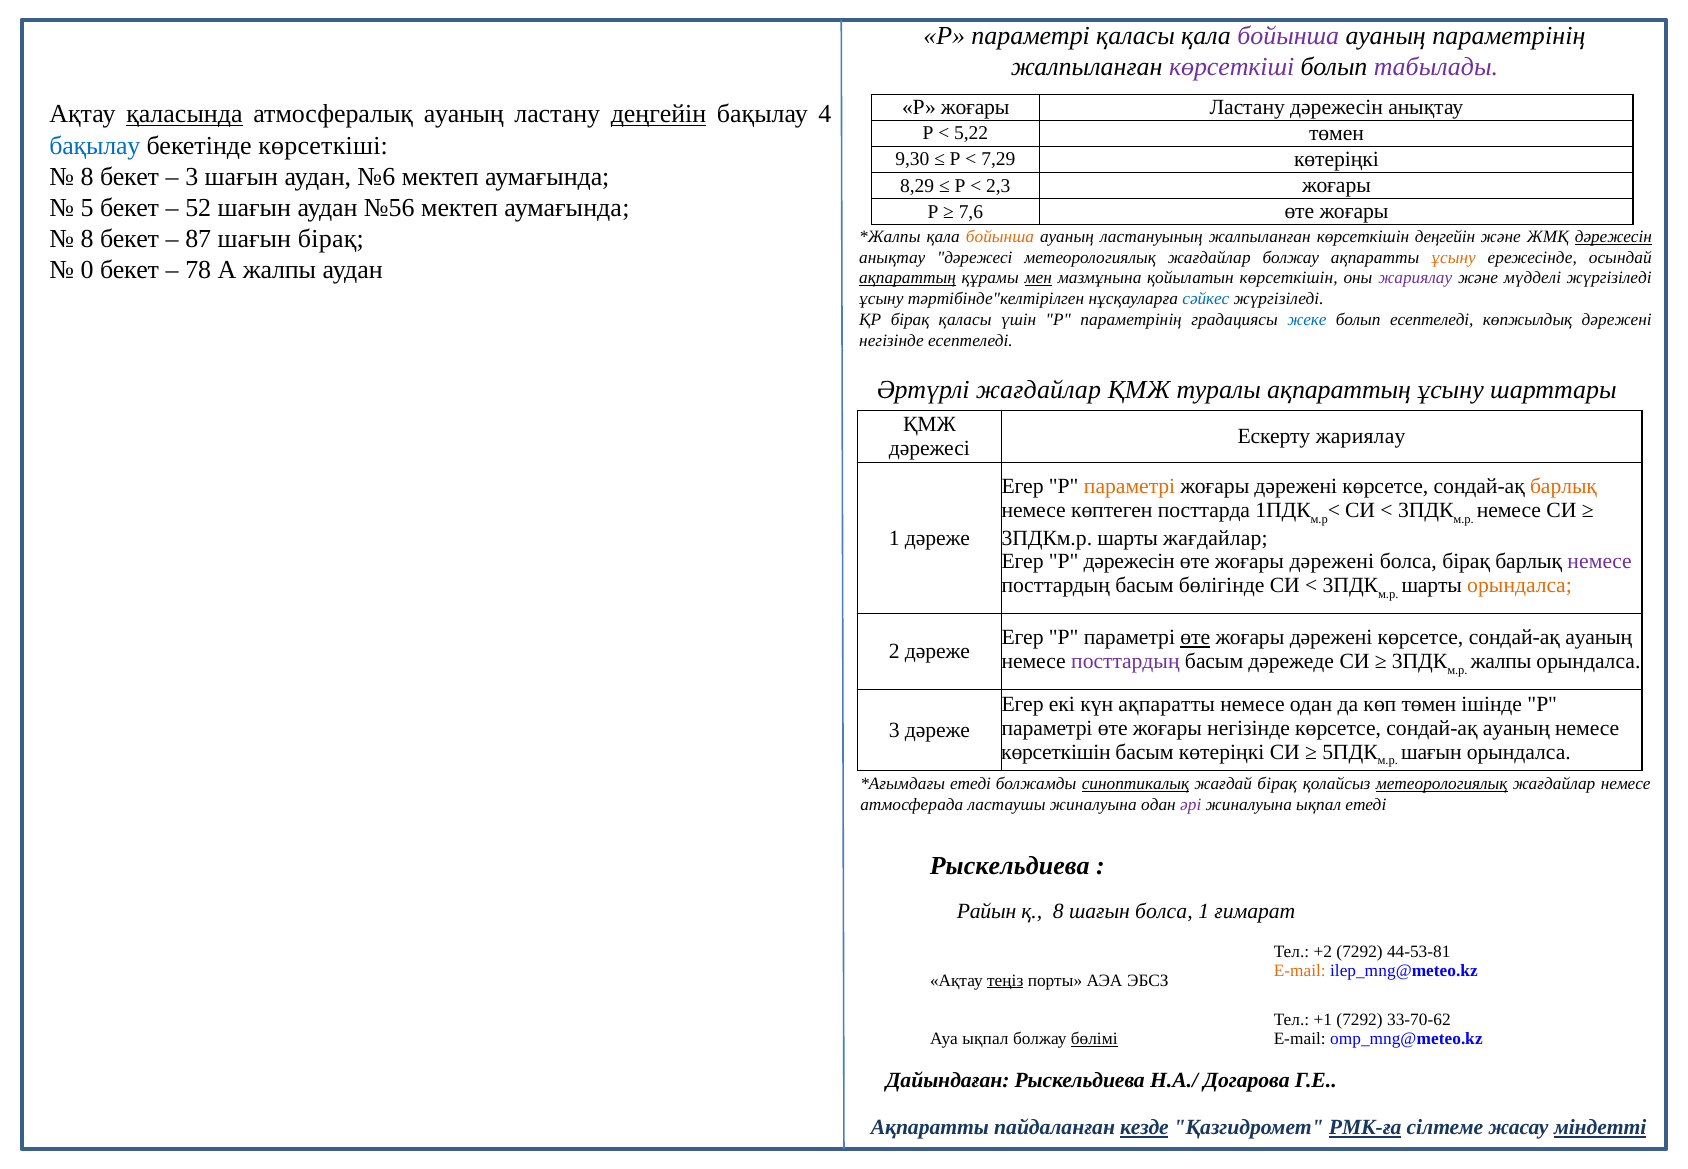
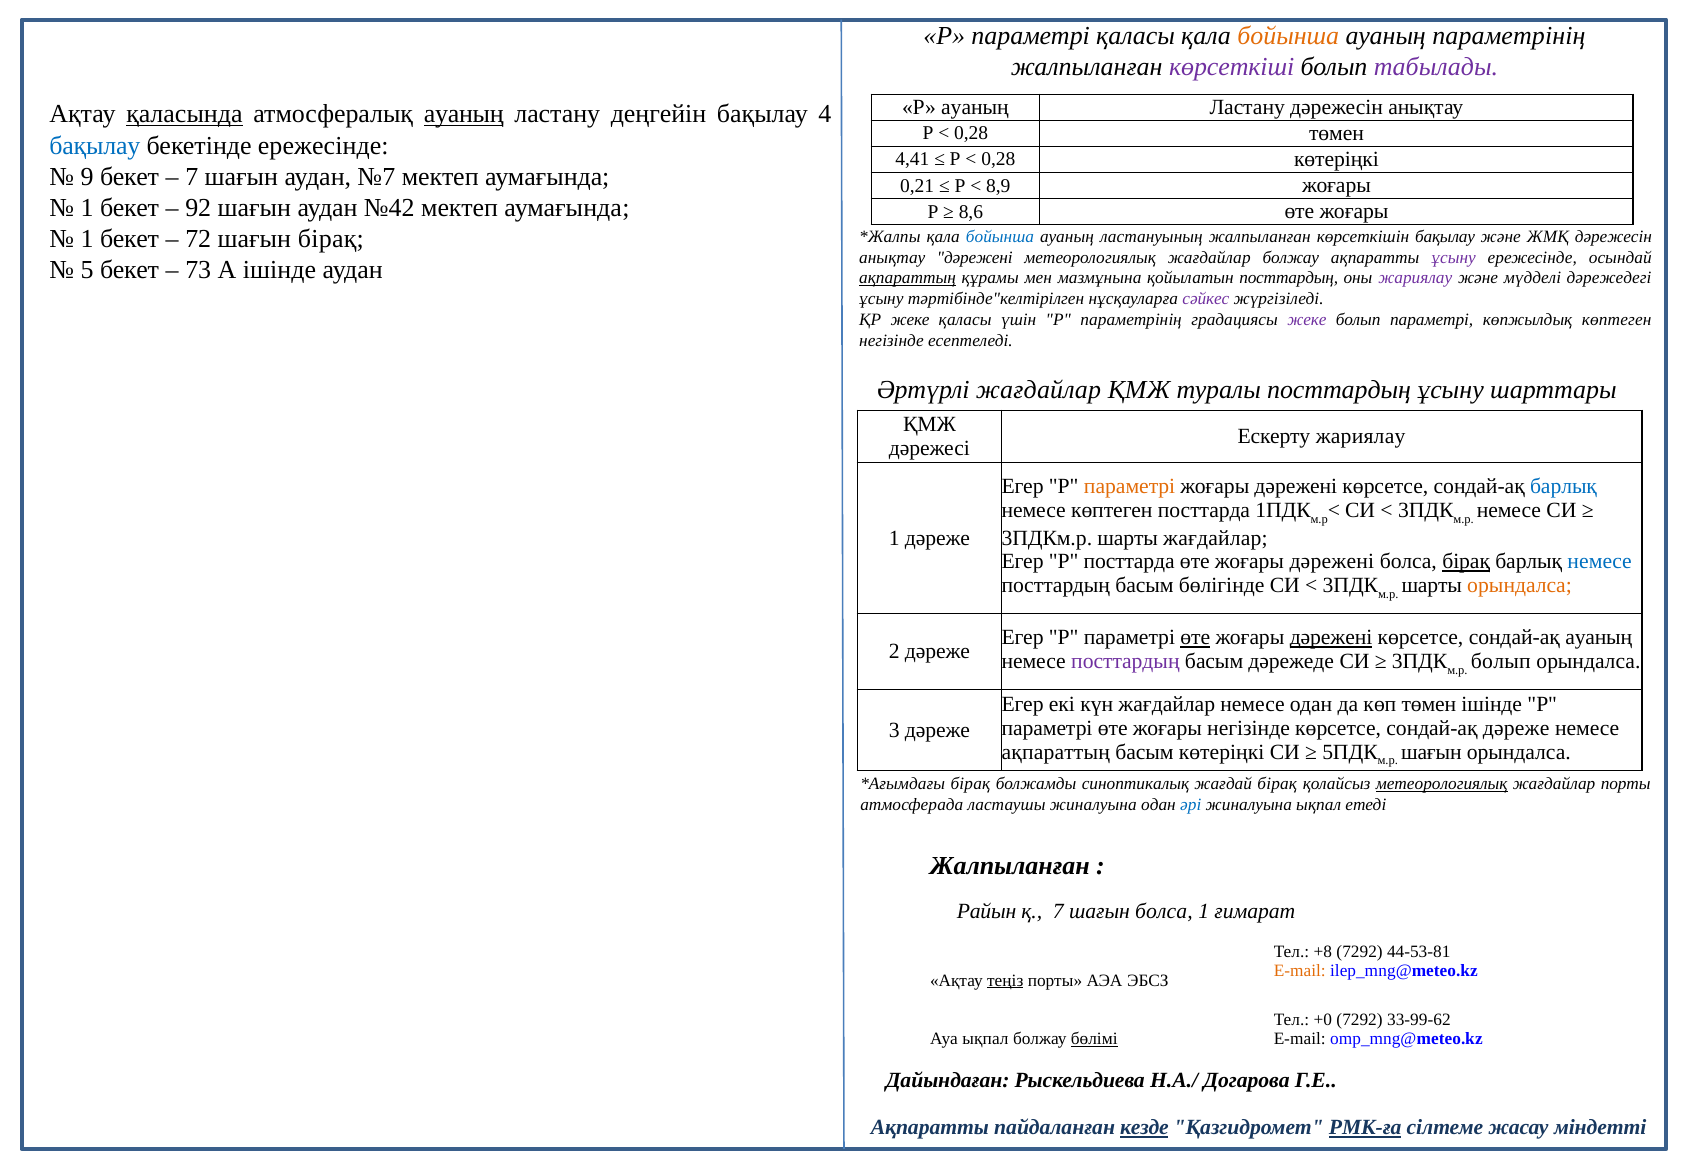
бойынша colour: purple -> orange (1288, 36)
Р жоғары: жоғары -> ауаның (975, 107)
ауаның underline: none -> present (464, 114)
деңгейін underline: present -> none (659, 114)
5,22: 5,22 -> 0,28 (971, 133)
бекетінде көрсеткіші: көрсеткіші -> ережесінде (323, 145)
9,30: 9,30 -> 4,41 (912, 159)
7,29: 7,29 -> 0,28 (998, 159)
8: 8 -> 9 (87, 177)
3: 3 -> 7 (192, 177)
№6: №6 -> №7 (376, 177)
8,29: 8,29 -> 0,21 (917, 186)
2,3: 2,3 -> 8,9 (998, 186)
5: 5 -> 1 (87, 208)
52: 52 -> 92 (198, 208)
№56: №56 -> №42 (389, 208)
7,6: 7,6 -> 8,6 (971, 212)
8: 8 -> 1 (87, 239)
87: 87 -> 72 (198, 239)
бойынша colour: orange -> blue (1000, 237)
көрсеткішін деңгейін: деңгейін -> бақылау (1445, 237)
дәрежесін underline: present -> none (1613, 237)
анықтау дәрежесі: дәрежесі -> дәрежені (975, 257)
ұсыну colour: orange -> purple (1454, 257)
0: 0 -> 5 (87, 270)
78: 78 -> 73 (198, 270)
А жалпы: жалпы -> ішінде (279, 270)
мен underline: present -> none (1038, 278)
қойылатын көрсеткішін: көрсеткішін -> посттардың (1289, 278)
мүдделі жүргізіледі: жүргізіледі -> дәрежедегі (1609, 278)
сәйкес colour: blue -> purple (1206, 299)
ҚР бірақ: бірақ -> жеке (910, 320)
жеке colour: blue -> purple (1307, 320)
болып есептеледі: есептеледі -> параметрі (1432, 320)
көпжылдық дәрежені: дәрежені -> көптеген (1617, 320)
туралы ақпараттың: ақпараттың -> посттардың (1339, 390)
барлық colour: orange -> blue (1564, 487)
P дәрежесін: дәрежесін -> посттарда (1129, 562)
бірақ underline: none -> present (1466, 562)
немесе colour: purple -> blue (1600, 562)
дәрежені underline: none -> present (1331, 638)
жалпы: жалпы -> болып (1501, 661)
күн ақпаратты: ақпаратты -> жағдайлар (1167, 704)
ауаның: ауаның -> дәреже (1516, 728)
көрсеткішін: көрсеткішін -> ақпараттың (1056, 752)
етеді: етеді -> бірақ (970, 783)
синоптикалық underline: present -> none (1135, 783)
жағдайлар немесе: немесе -> порты (1626, 783)
әрі colour: purple -> blue (1191, 804)
Рыскельдиева: Рыскельдиева -> Жалпыланған (1010, 866)
қ 8: 8 -> 7 (1058, 911)
+2: +2 -> +8 (1323, 951)
+1: +1 -> +0 (1323, 1019)
33-70-62: 33-70-62 -> 33-99-62 (1419, 1019)
міндетті underline: present -> none (1600, 1127)
